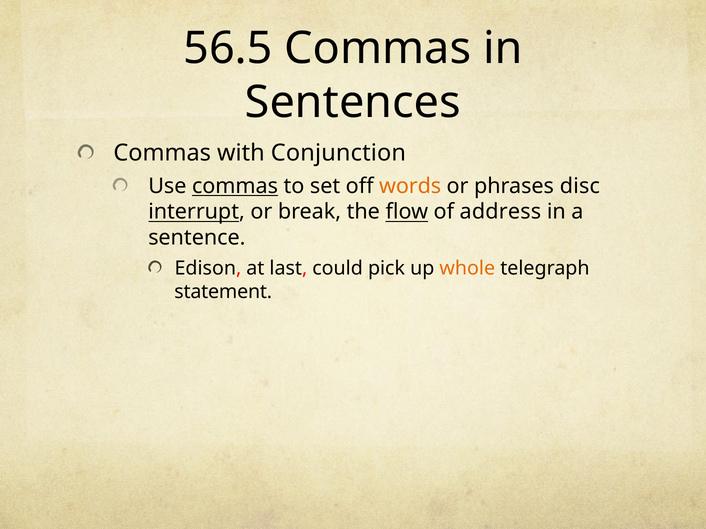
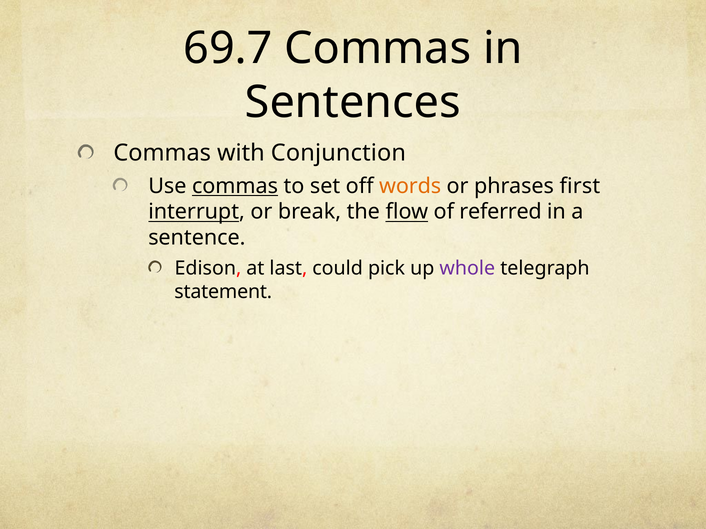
56.5: 56.5 -> 69.7 (228, 48)
disc: disc -> first (580, 186)
address: address -> referred (501, 212)
whole colour: orange -> purple (467, 268)
